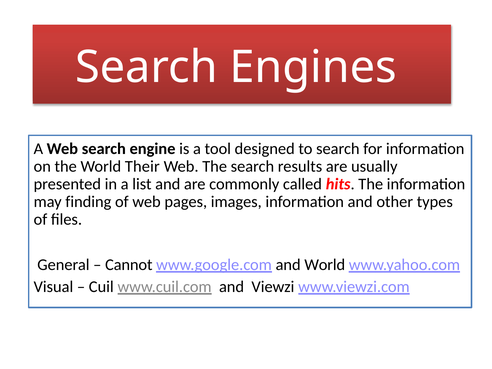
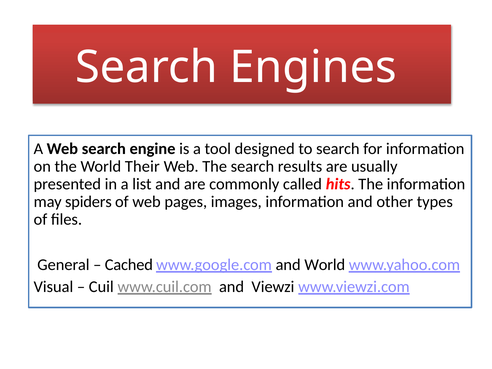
finding: finding -> spiders (88, 202)
Cannot: Cannot -> Cached (129, 265)
